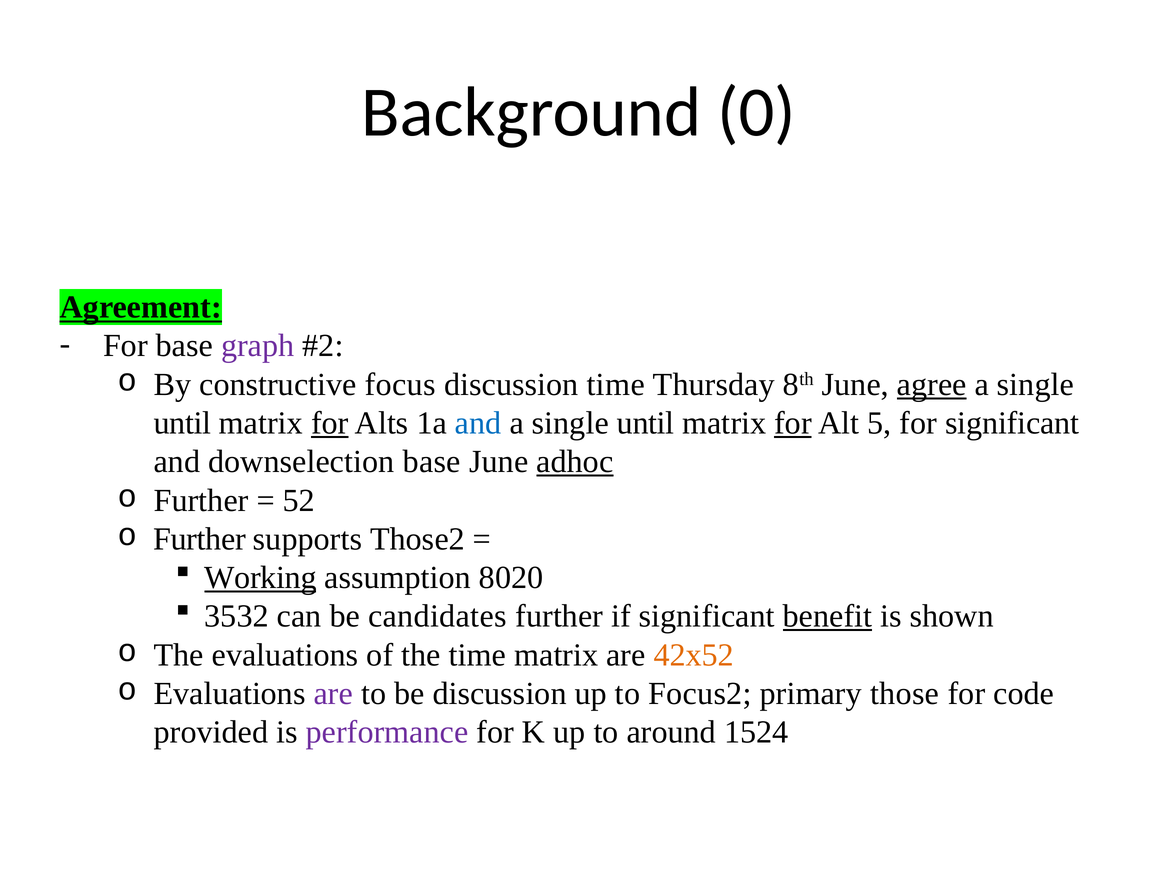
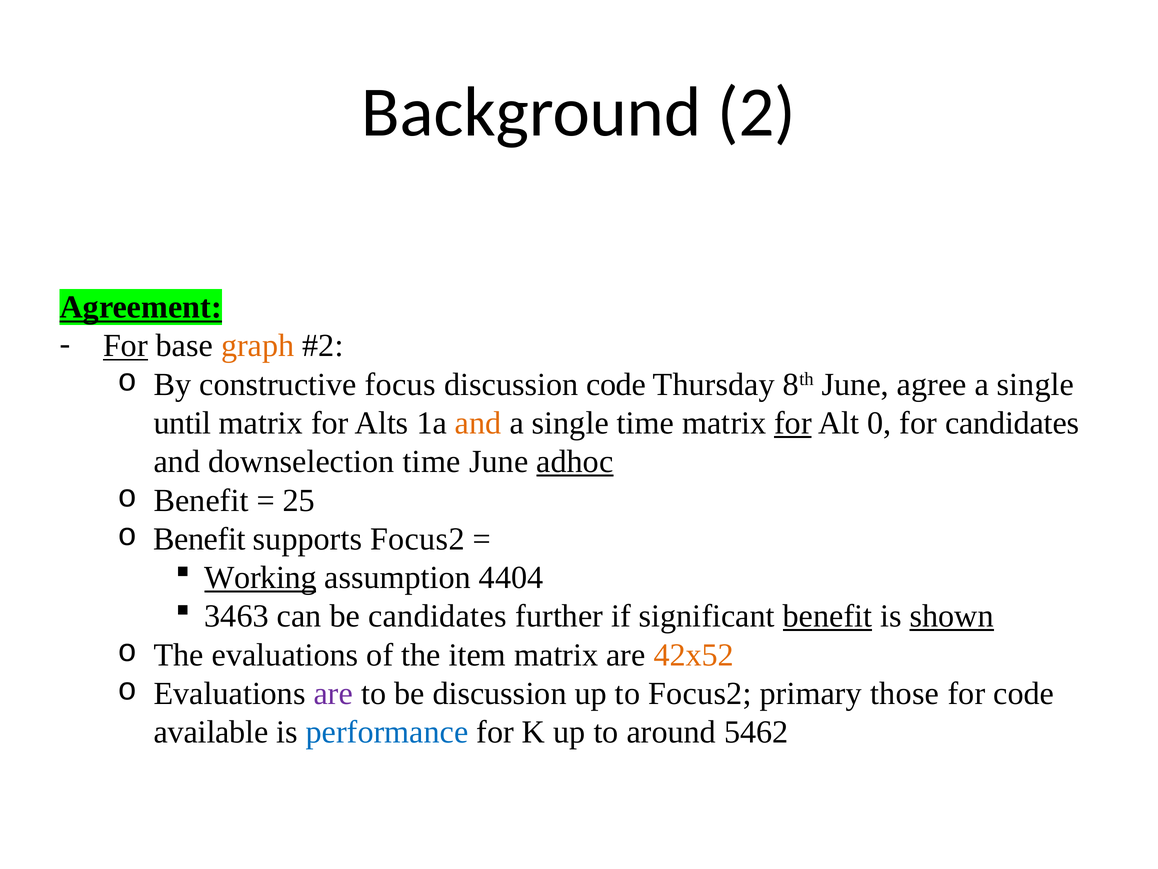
0: 0 -> 2 (757, 112)
For underline: none -> present (125, 346)
graph colour: purple -> orange (258, 346)
discussion time: time -> code (616, 384)
agree underline: present -> none (932, 384)
for underline: present -> none (330, 423)
and colour: blue -> orange (478, 423)
until: until -> time (645, 423)
5: 5 -> 0 (879, 423)
for significant: significant -> candidates (1012, 423)
downselection base: base -> time (432, 462)
Further: Further -> Benefit (201, 500)
52: 52 -> 25 (299, 500)
Further: Further -> Benefit (199, 539)
supports Those2: Those2 -> Focus2 (417, 539)
8020: 8020 -> 4404 (511, 577)
3532: 3532 -> 3463 (237, 616)
shown underline: none -> present (952, 616)
the time: time -> item (477, 655)
provided: provided -> available (211, 732)
performance colour: purple -> blue (387, 732)
1524: 1524 -> 5462 (756, 732)
